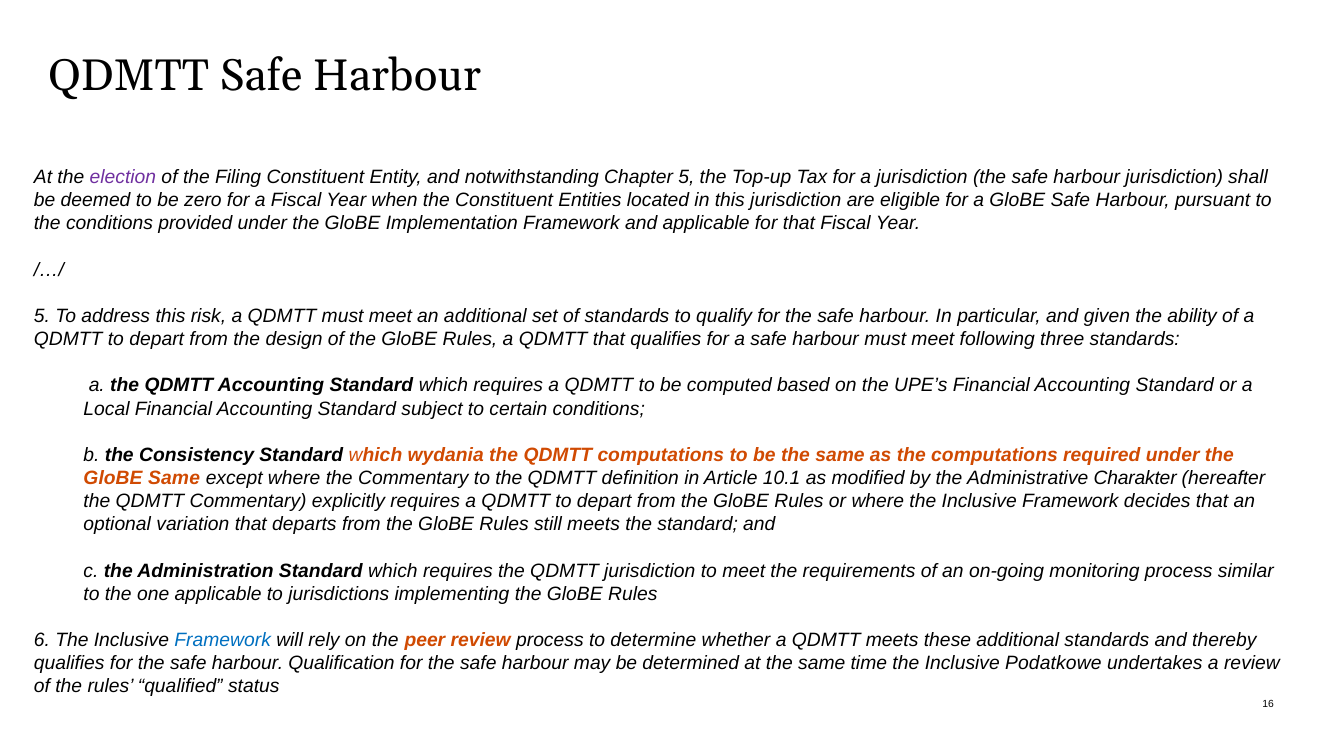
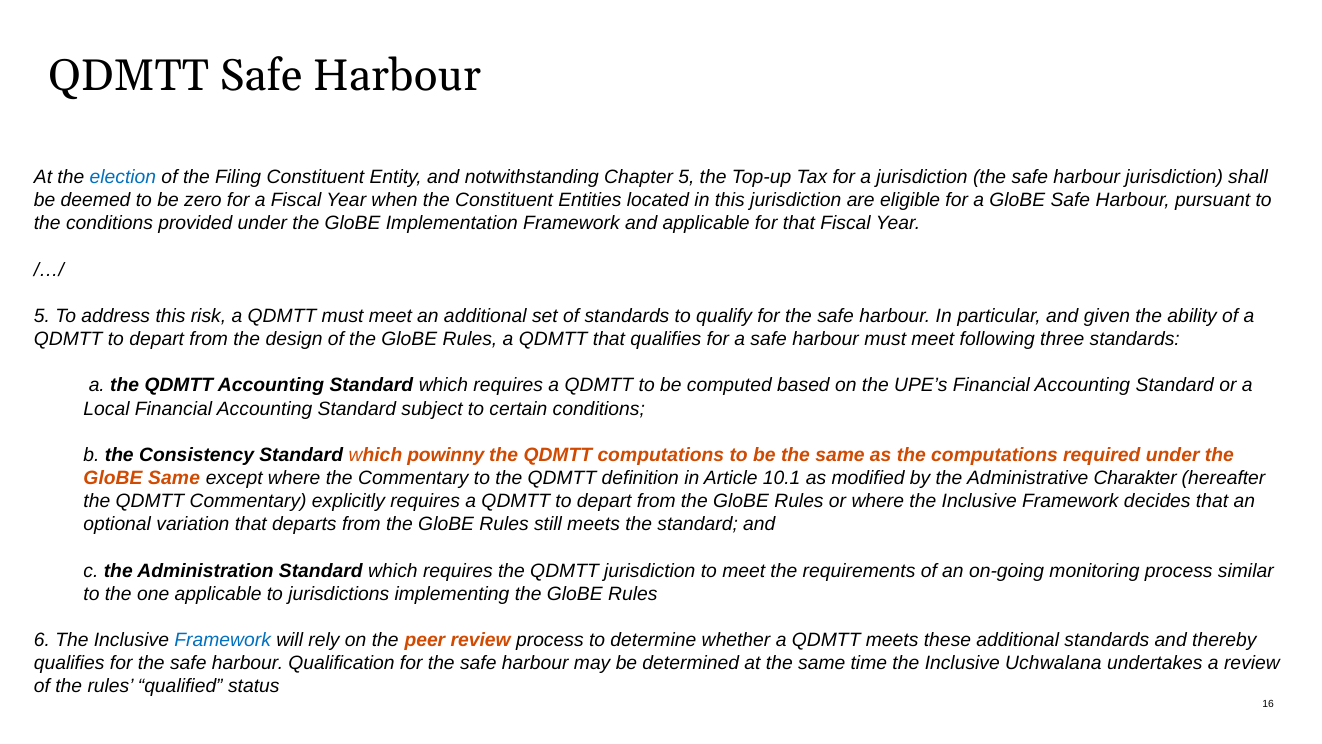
election colour: purple -> blue (123, 177)
wydania: wydania -> powinny (446, 455)
Podatkowe: Podatkowe -> Uchwalana (1053, 663)
